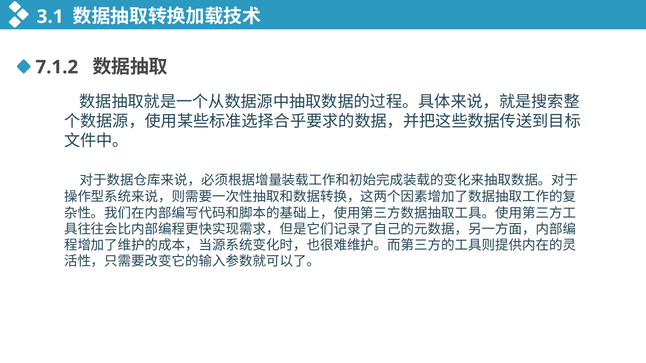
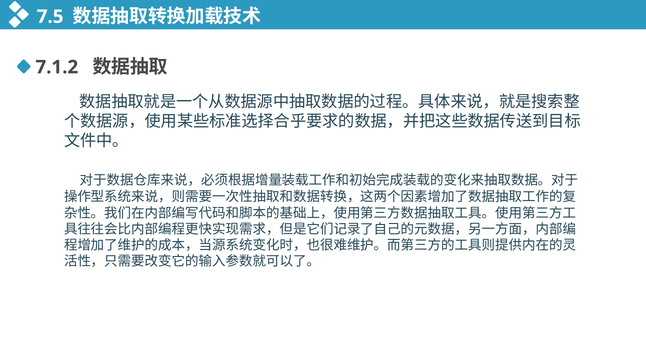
3.1: 3.1 -> 7.5 (50, 17)
